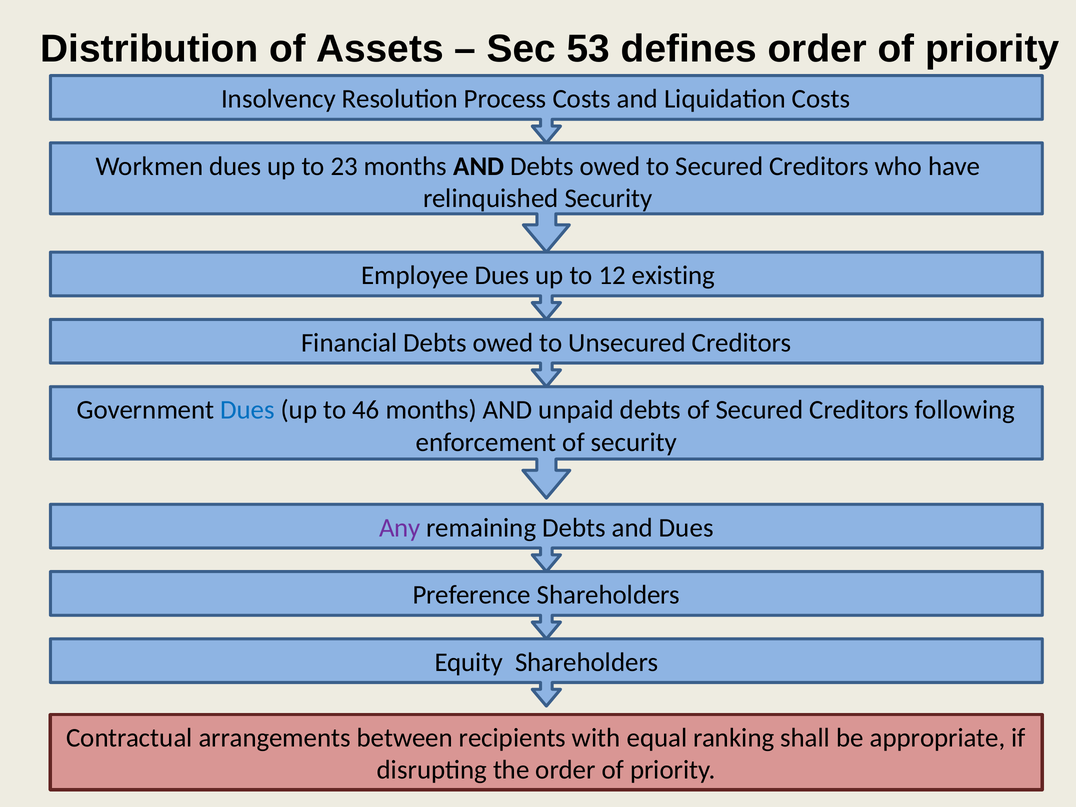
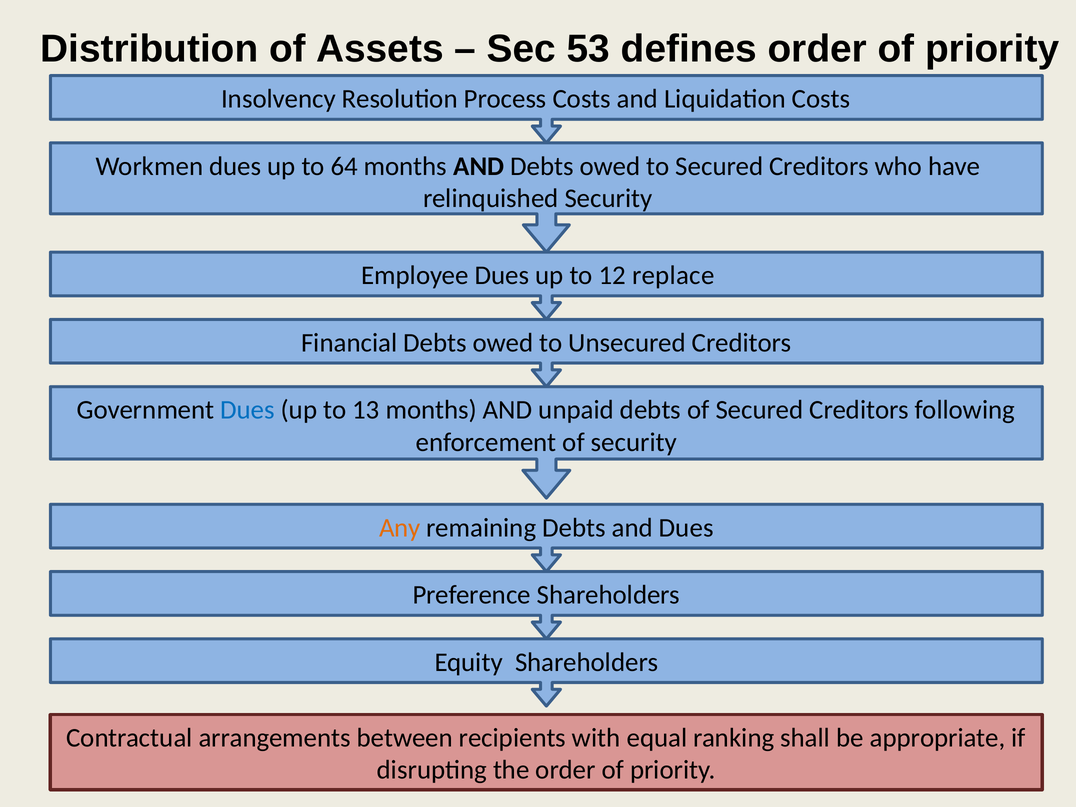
23: 23 -> 64 (344, 166)
existing: existing -> replace (673, 275)
46: 46 -> 13 (366, 410)
Any colour: purple -> orange (400, 528)
